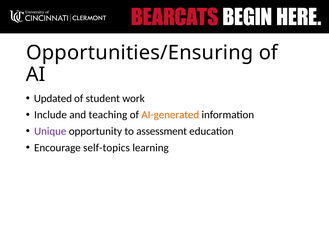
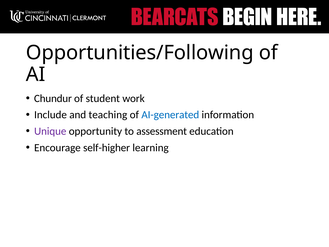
Opportunities/Ensuring: Opportunities/Ensuring -> Opportunities/Following (140, 53)
Updated: Updated -> Chundur (53, 98)
AI-generated colour: orange -> blue (170, 115)
self-topics: self-topics -> self-higher (107, 148)
